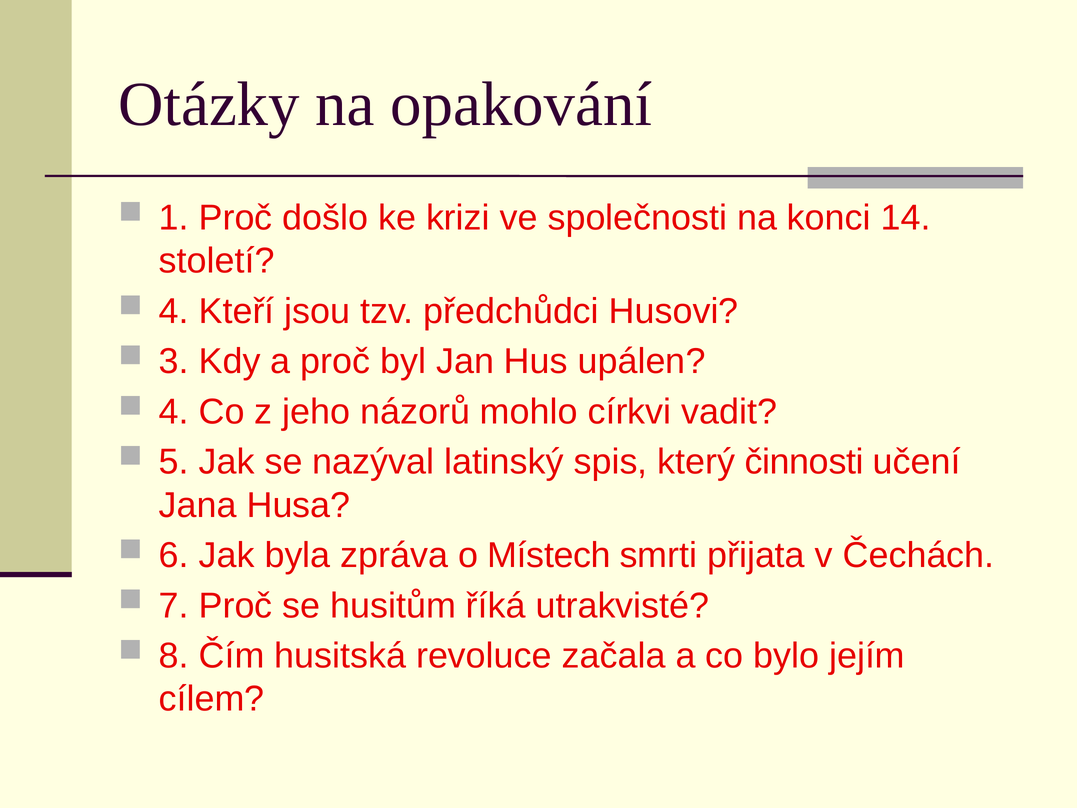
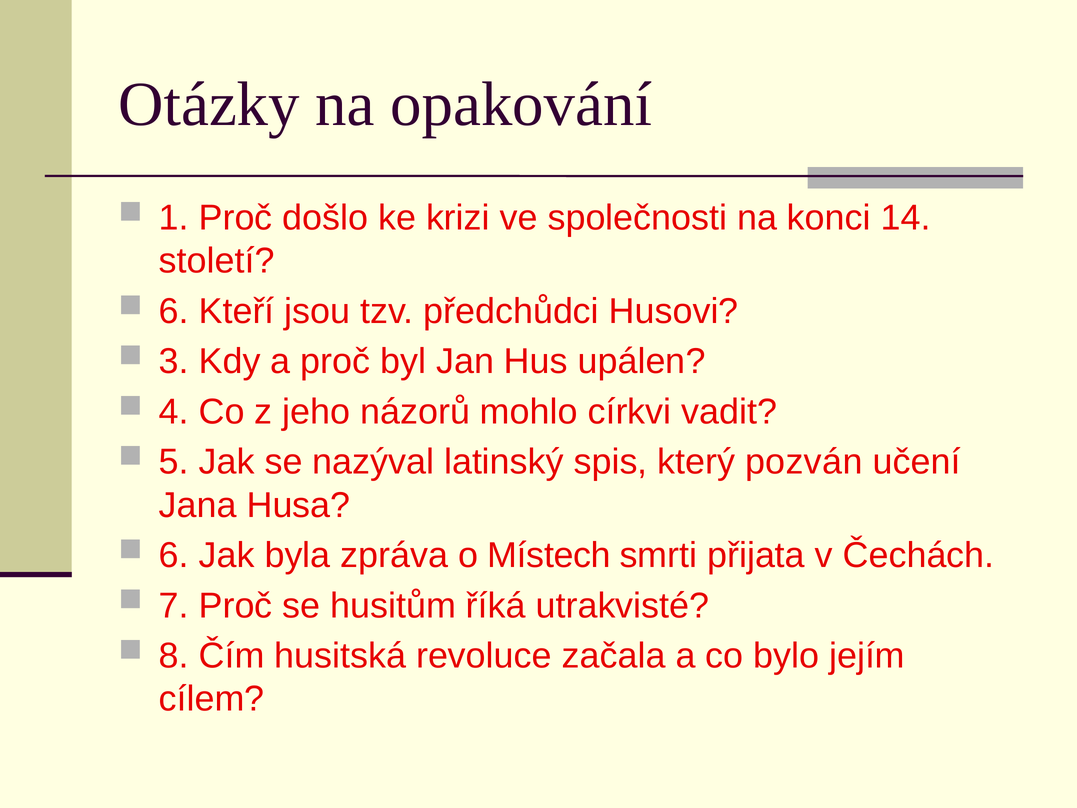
4: 4 -> 6 (174, 311)
činnosti: činnosti -> pozván (804, 462)
